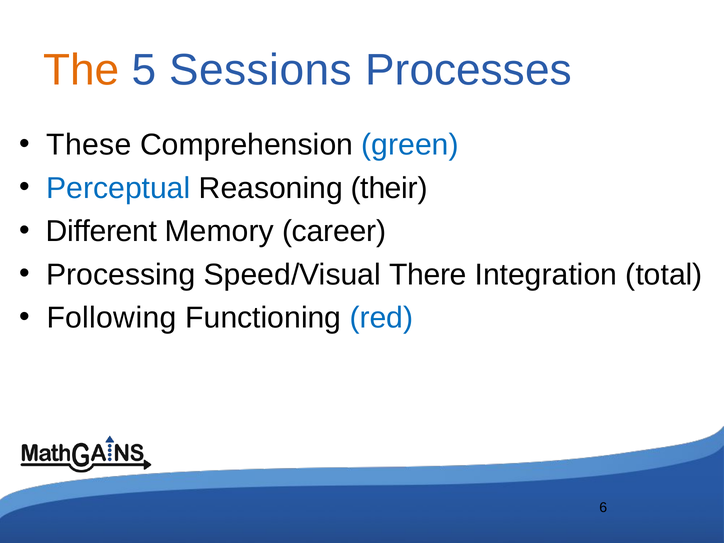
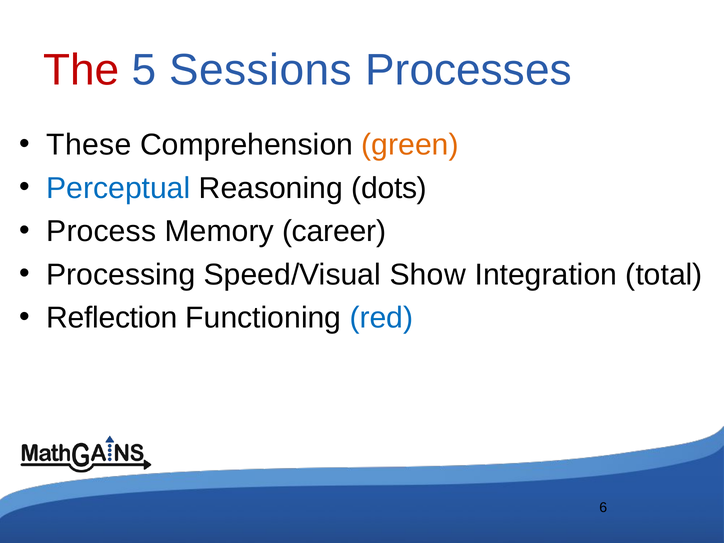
The colour: orange -> red (81, 70)
green colour: blue -> orange (410, 145)
their: their -> dots (389, 188)
Different: Different -> Process (101, 231)
There: There -> Show (428, 275)
Following: Following -> Reflection (112, 318)
